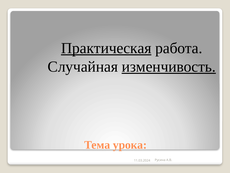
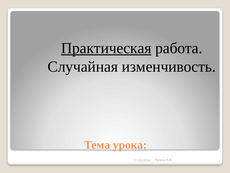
изменчивость underline: present -> none (169, 67)
